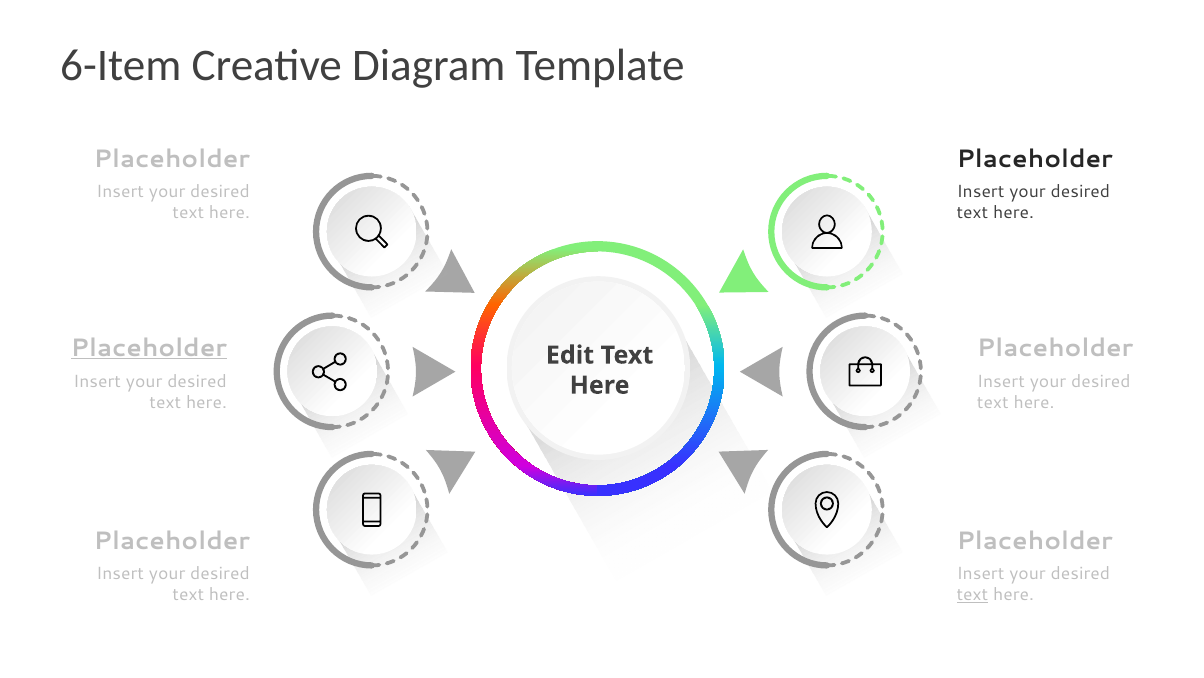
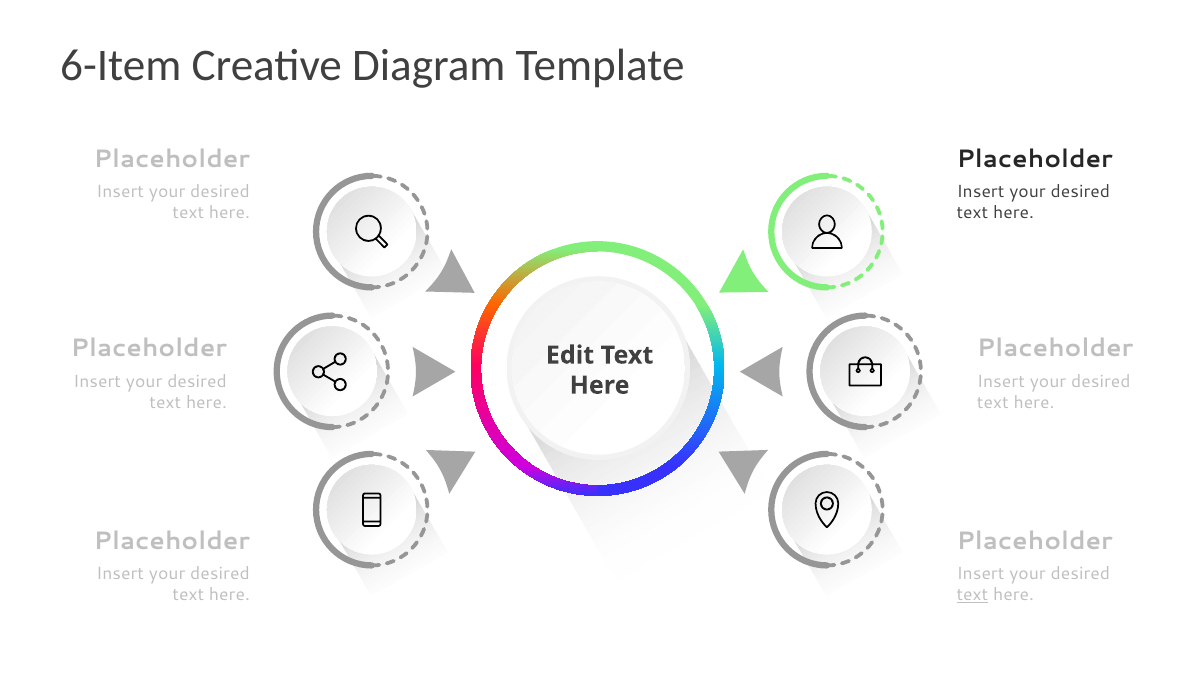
Placeholder underline: present -> none (149, 348)
